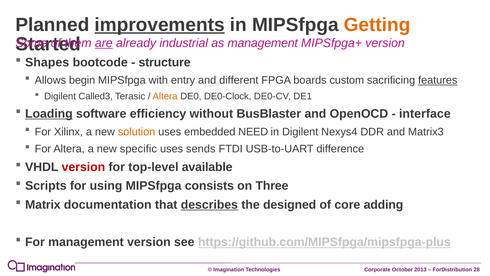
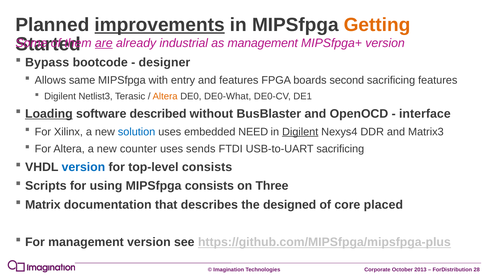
Shapes: Shapes -> Bypass (47, 62)
structure: structure -> designer (164, 62)
begin: begin -> same (82, 80)
and different: different -> features (239, 80)
custom: custom -> second (347, 80)
features underline: present -> none (438, 80)
Called3: Called3 -> Netlist3 (96, 96)
DE0-Clock: DE0-Clock -> DE0-What (228, 96)
efficiency: efficiency -> described (158, 114)
solution colour: orange -> blue (137, 132)
Digilent underline: none -> present (300, 132)
specific: specific -> counter (138, 149)
USB-to-UART difference: difference -> sacrificing (340, 149)
version colour: red -> blue (83, 167)
top-level available: available -> consists (207, 167)
describes underline: present -> none (209, 204)
adding: adding -> placed (383, 204)
